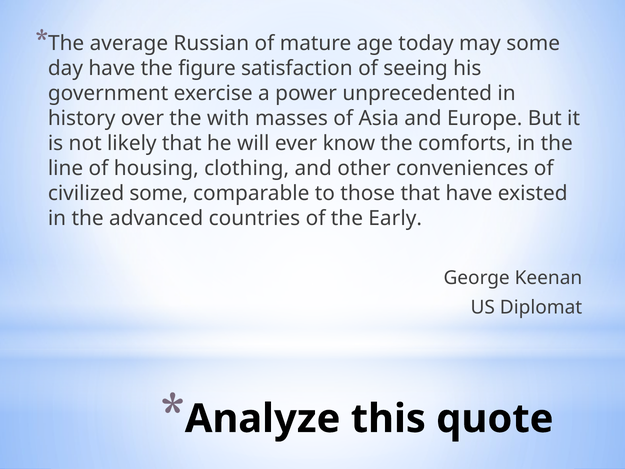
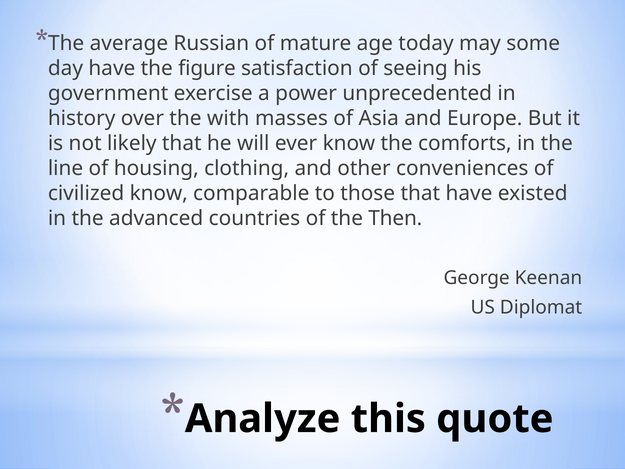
civilized some: some -> know (159, 193)
Early: Early -> Then (395, 218)
